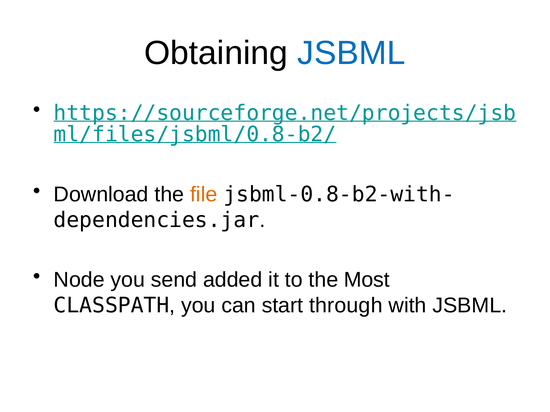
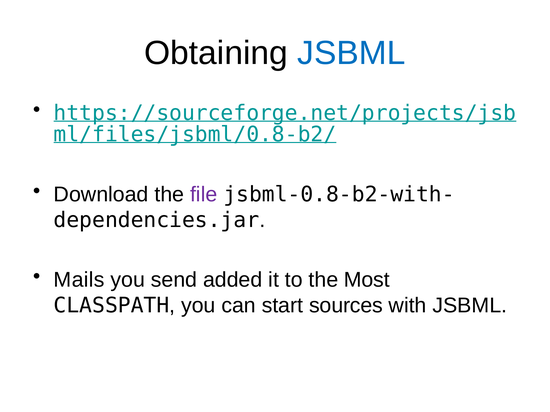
file colour: orange -> purple (204, 195)
Node: Node -> Mails (79, 280)
through: through -> sources (346, 306)
